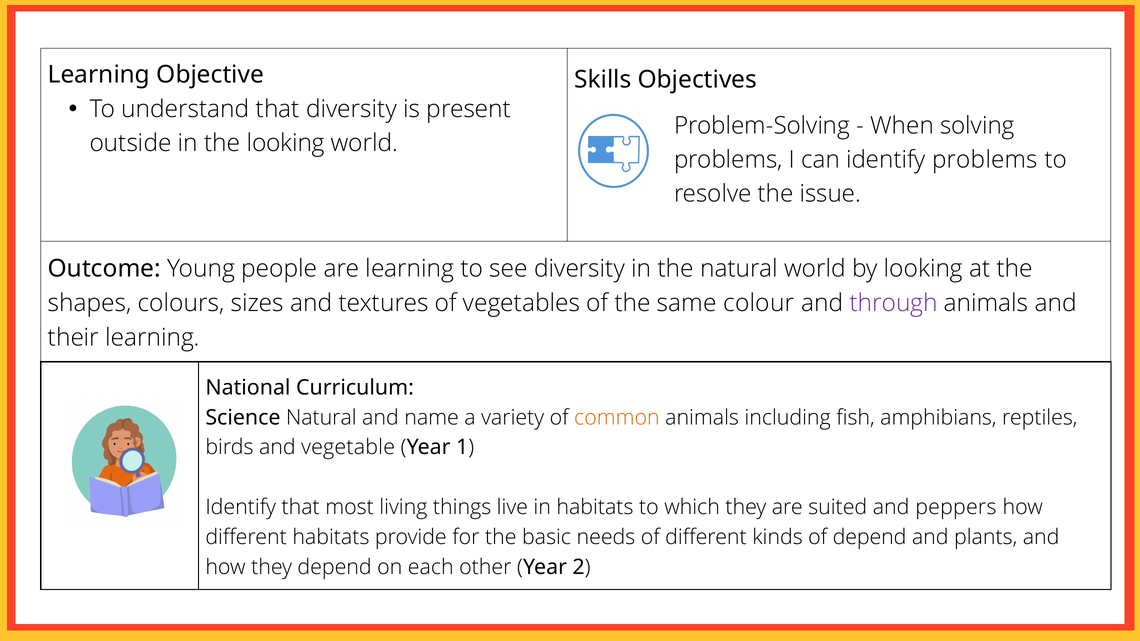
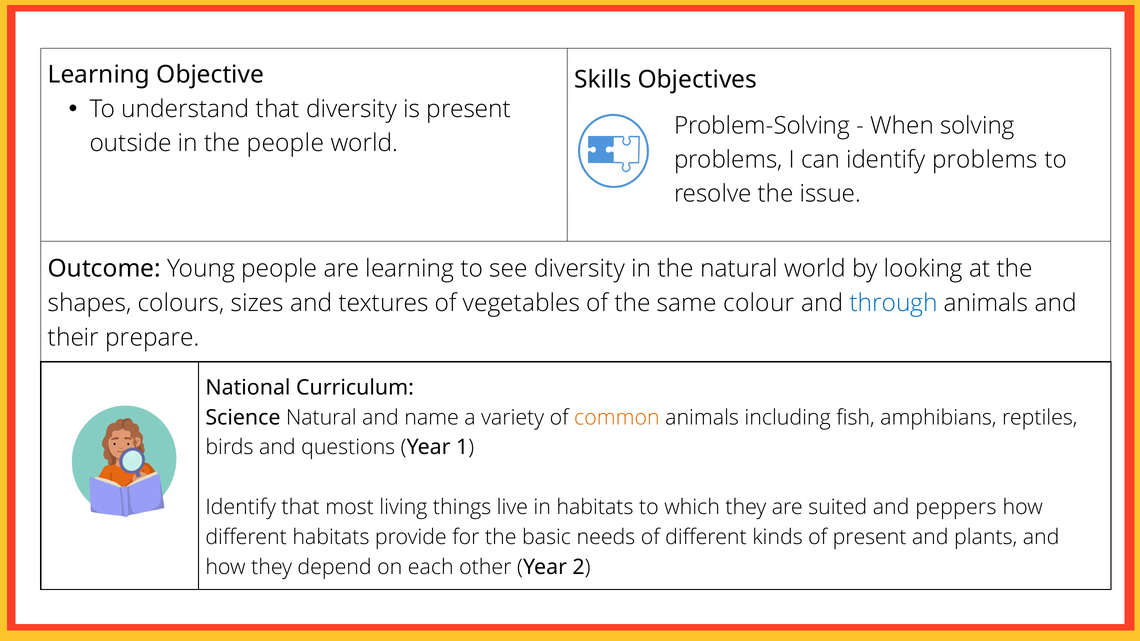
the looking: looking -> people (285, 143)
through colour: purple -> blue (894, 303)
their learning: learning -> prepare (152, 338)
vegetable: vegetable -> questions (348, 448)
of depend: depend -> present (870, 537)
